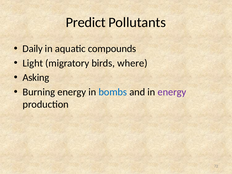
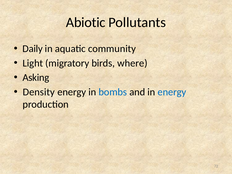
Predict: Predict -> Abiotic (86, 22)
compounds: compounds -> community (112, 49)
Burning: Burning -> Density (39, 92)
energy colour: purple -> blue (172, 92)
